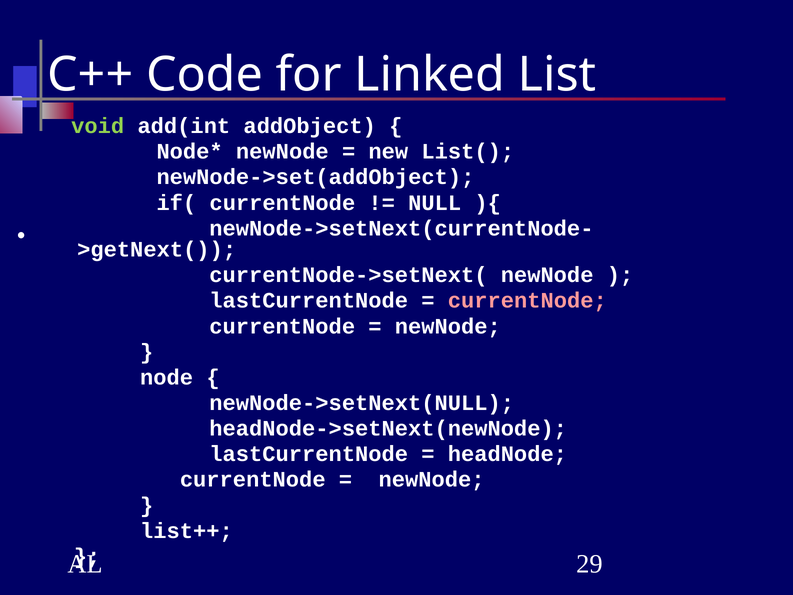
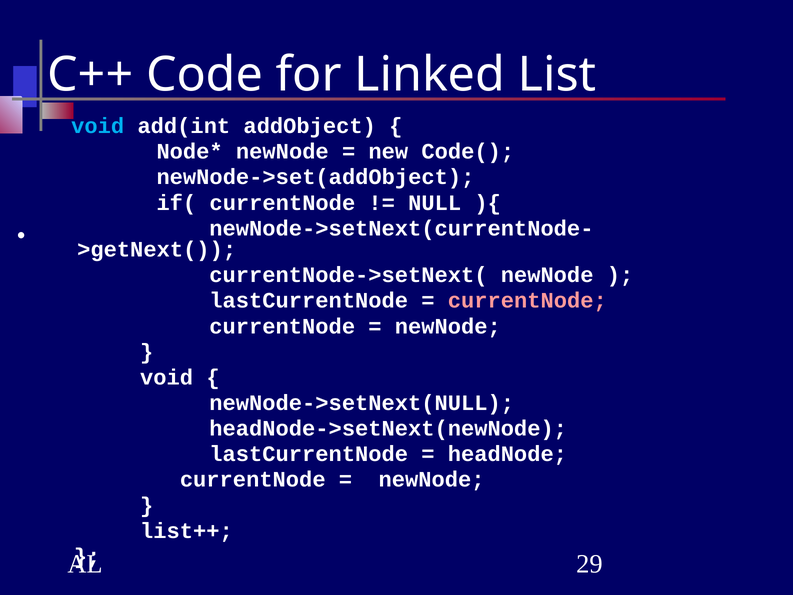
void colour: light green -> light blue (98, 126)
List(: List( -> Code( (468, 152)
node: node -> void (167, 377)
